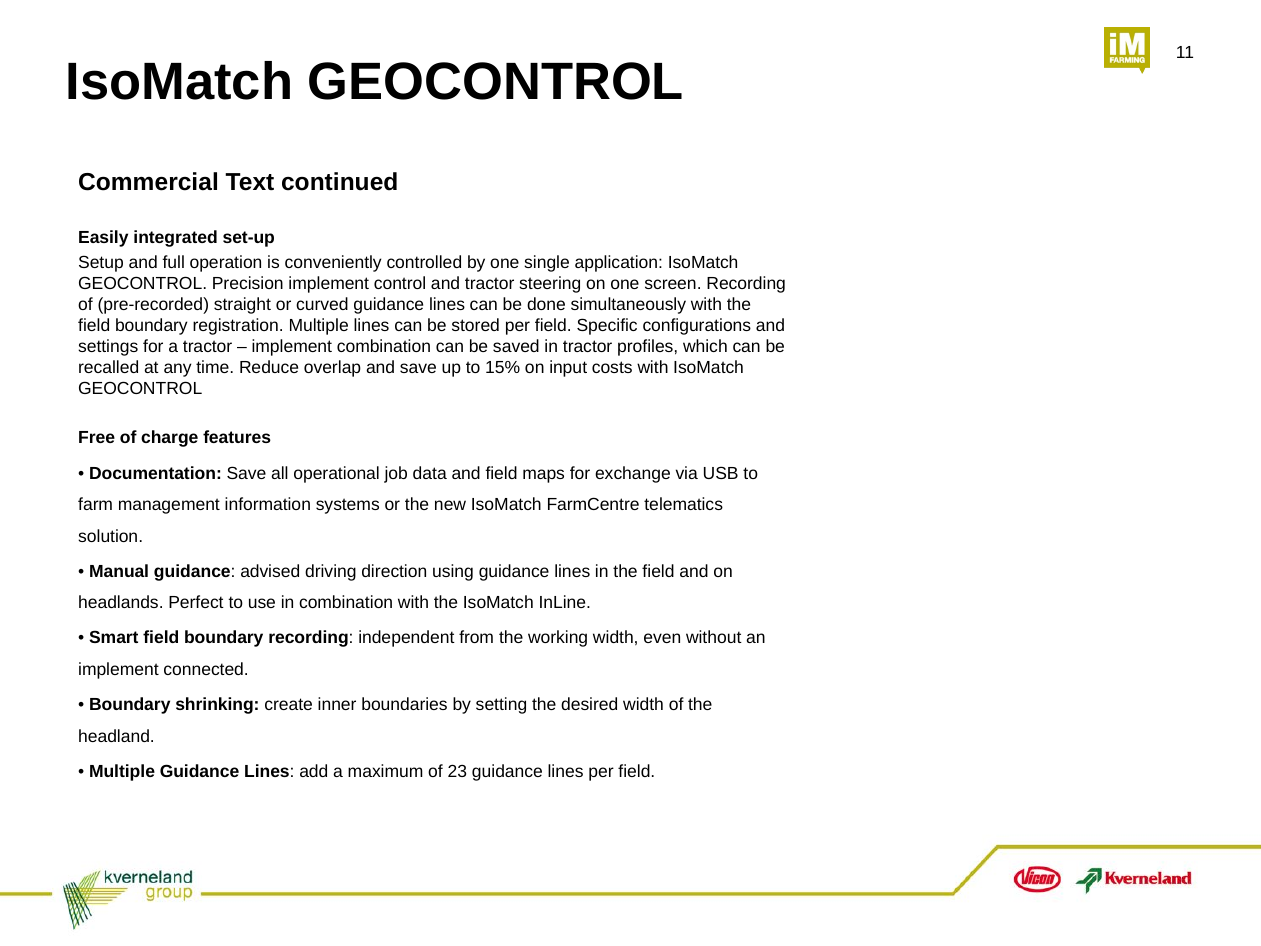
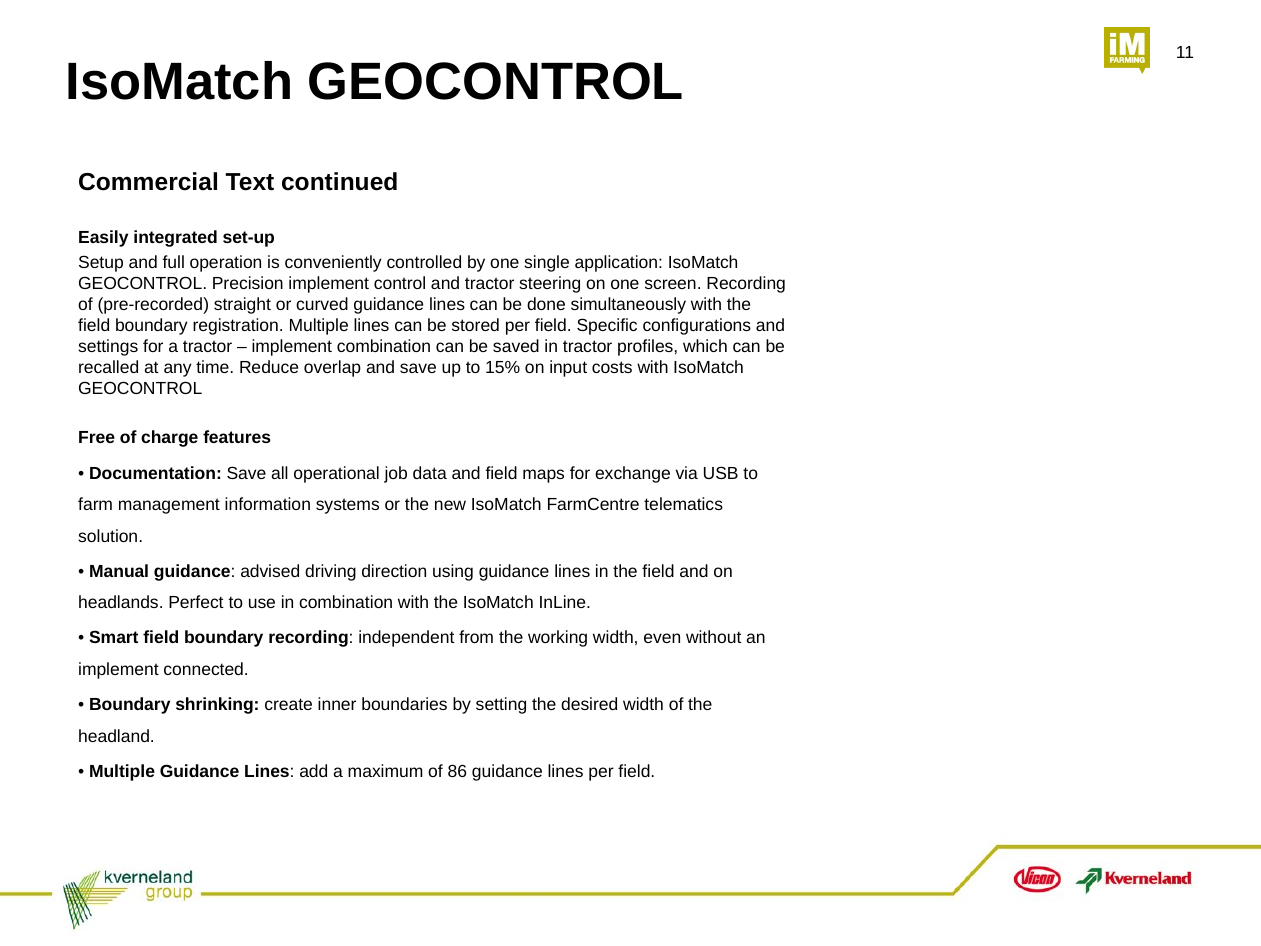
23: 23 -> 86 (457, 771)
